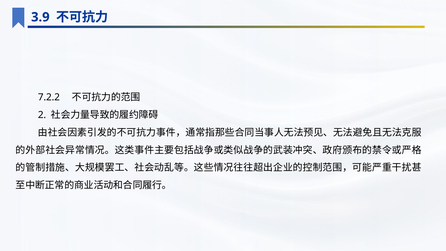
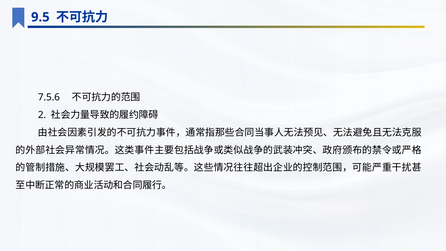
3.9: 3.9 -> 9.5 (40, 17)
7.2.2: 7.2.2 -> 7.5.6 (49, 97)
